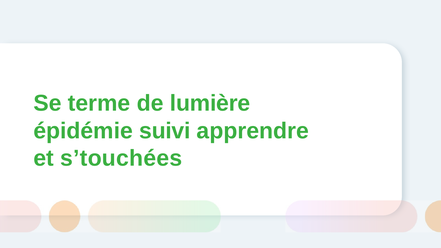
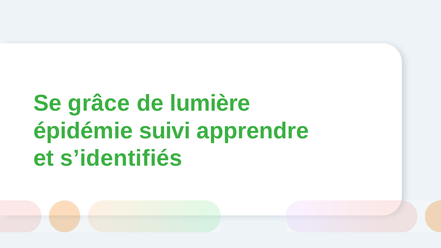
terme: terme -> grâce (99, 103)
s’touchées: s’touchées -> s’identifiés (121, 158)
